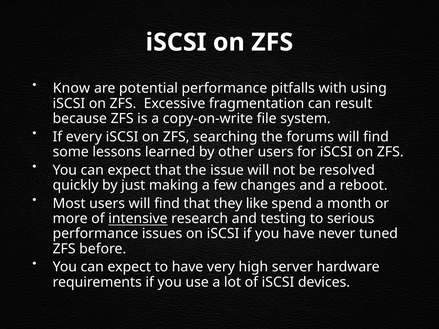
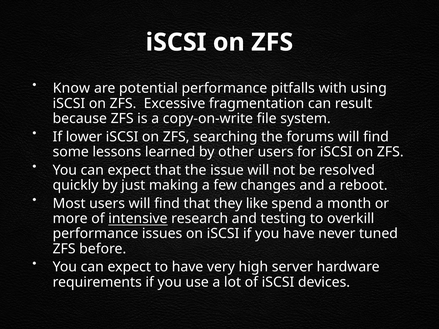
every: every -> lower (84, 137)
serious: serious -> overkill (351, 219)
